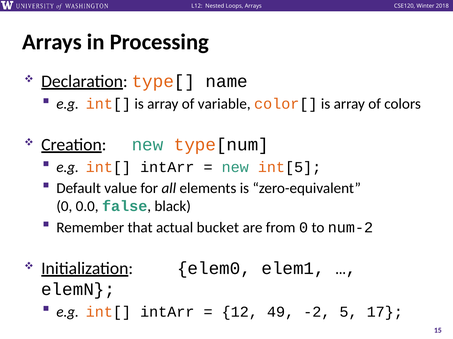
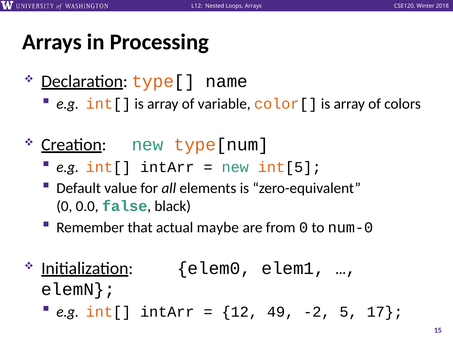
bucket: bucket -> maybe (218, 228)
num-2: num-2 -> num-0 (350, 228)
